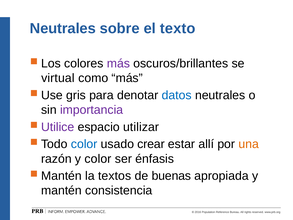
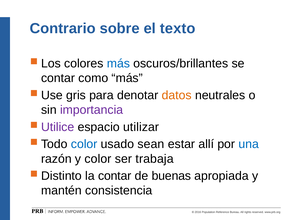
Neutrales: Neutrales -> Contrario (63, 28)
más colour: purple -> blue (118, 63)
virtual: virtual -> contar (58, 78)
datos colour: blue -> orange (177, 95)
crear: crear -> sean (151, 144)
una colour: orange -> blue (249, 144)
énfasis: énfasis -> trabaja (155, 159)
Mantén: Mantén -> Distinto (61, 176)
la textos: textos -> contar (115, 176)
